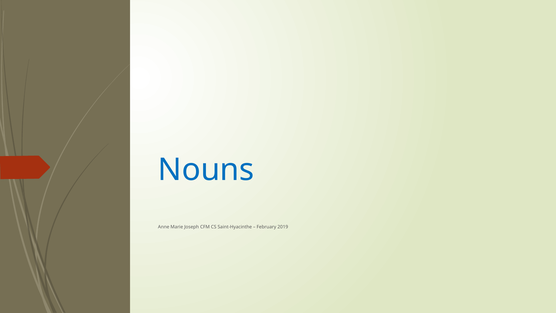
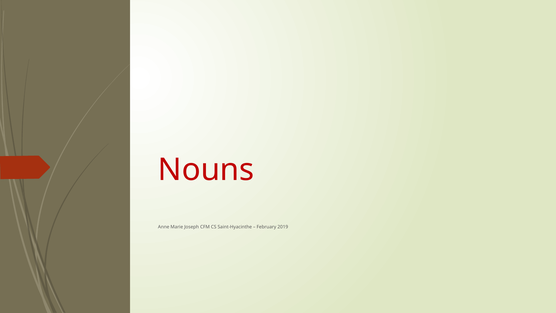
Nouns colour: blue -> red (206, 170)
